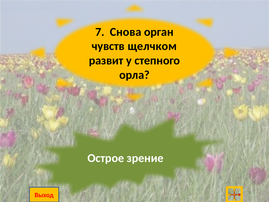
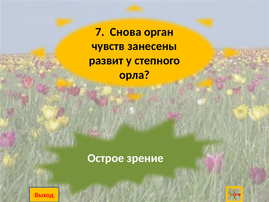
щелчком: щелчком -> занесены (152, 46)
